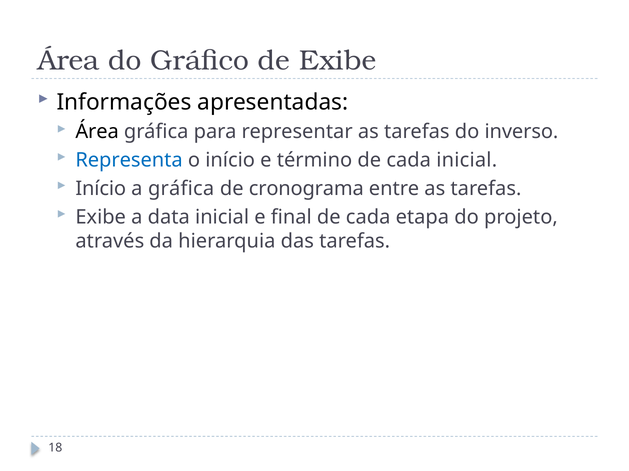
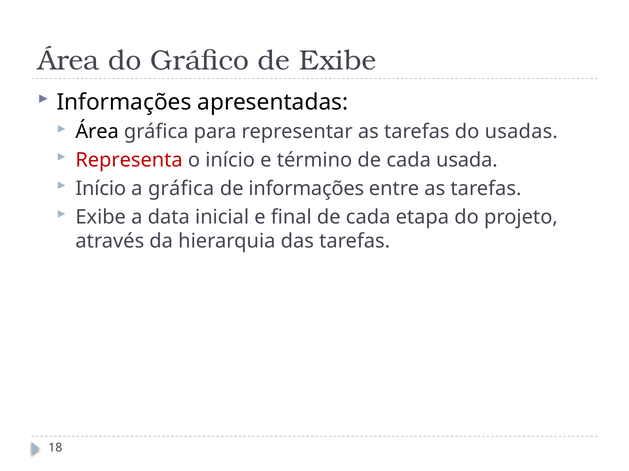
inverso: inverso -> usadas (521, 132)
Representa colour: blue -> red (129, 160)
cada inicial: inicial -> usada (467, 160)
de cronograma: cronograma -> informações (306, 189)
